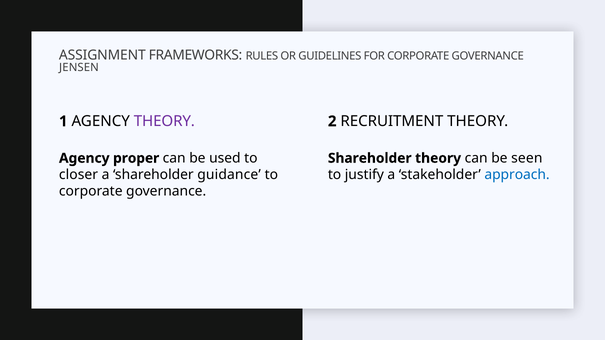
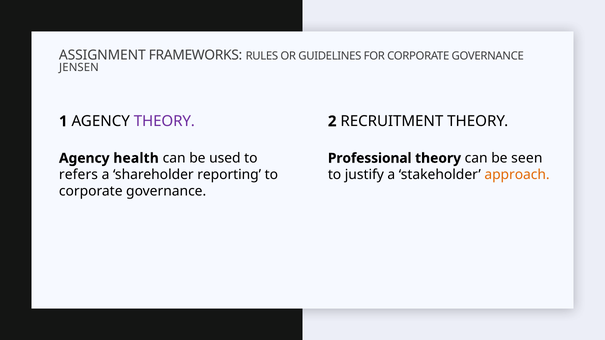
proper: proper -> health (136, 158)
Shareholder: Shareholder -> Professional (370, 158)
closer: closer -> refers (78, 175)
guidance: guidance -> reporting (229, 175)
approach colour: blue -> orange (517, 175)
